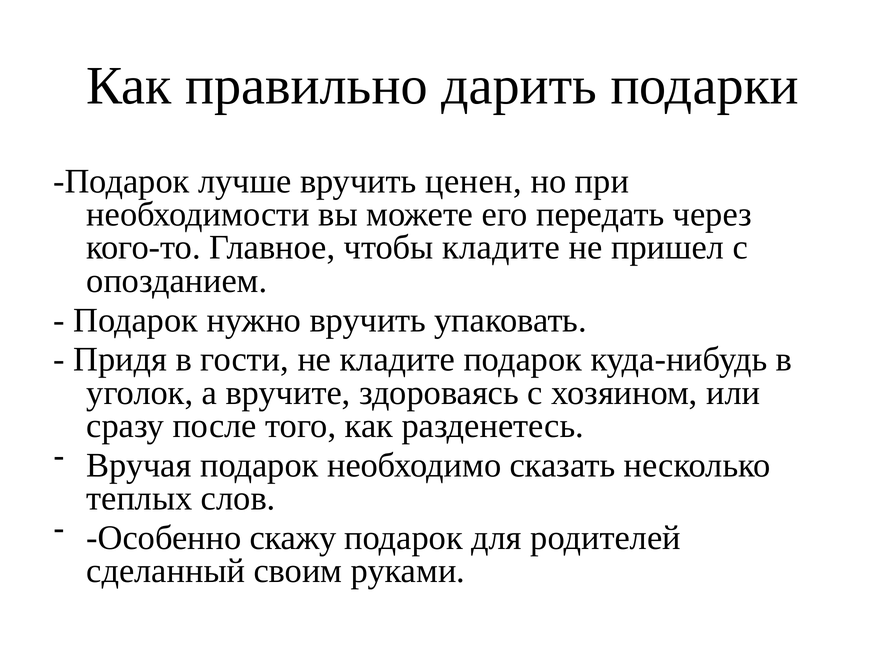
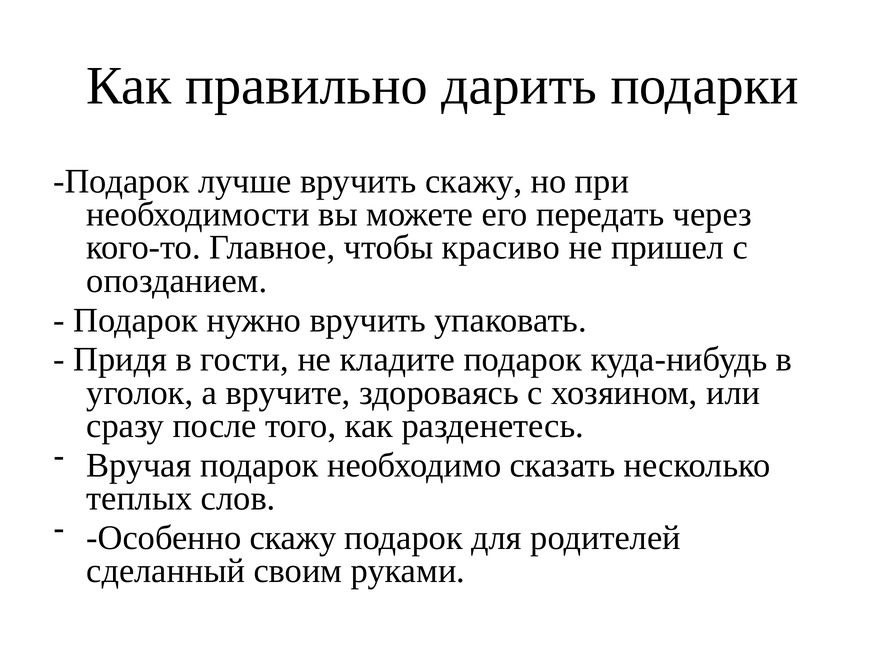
вручить ценен: ценен -> скажу (474, 181)
чтобы кладите: кладите -> красиво (501, 247)
